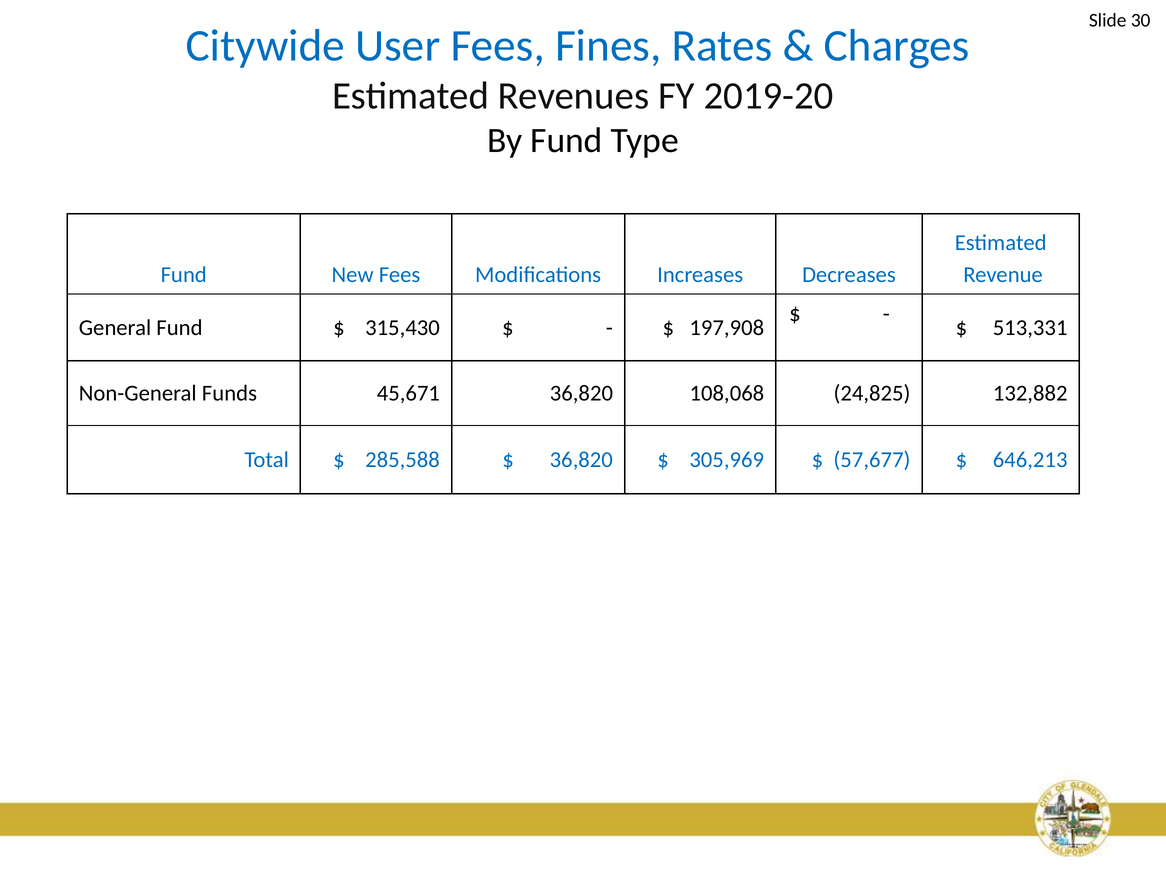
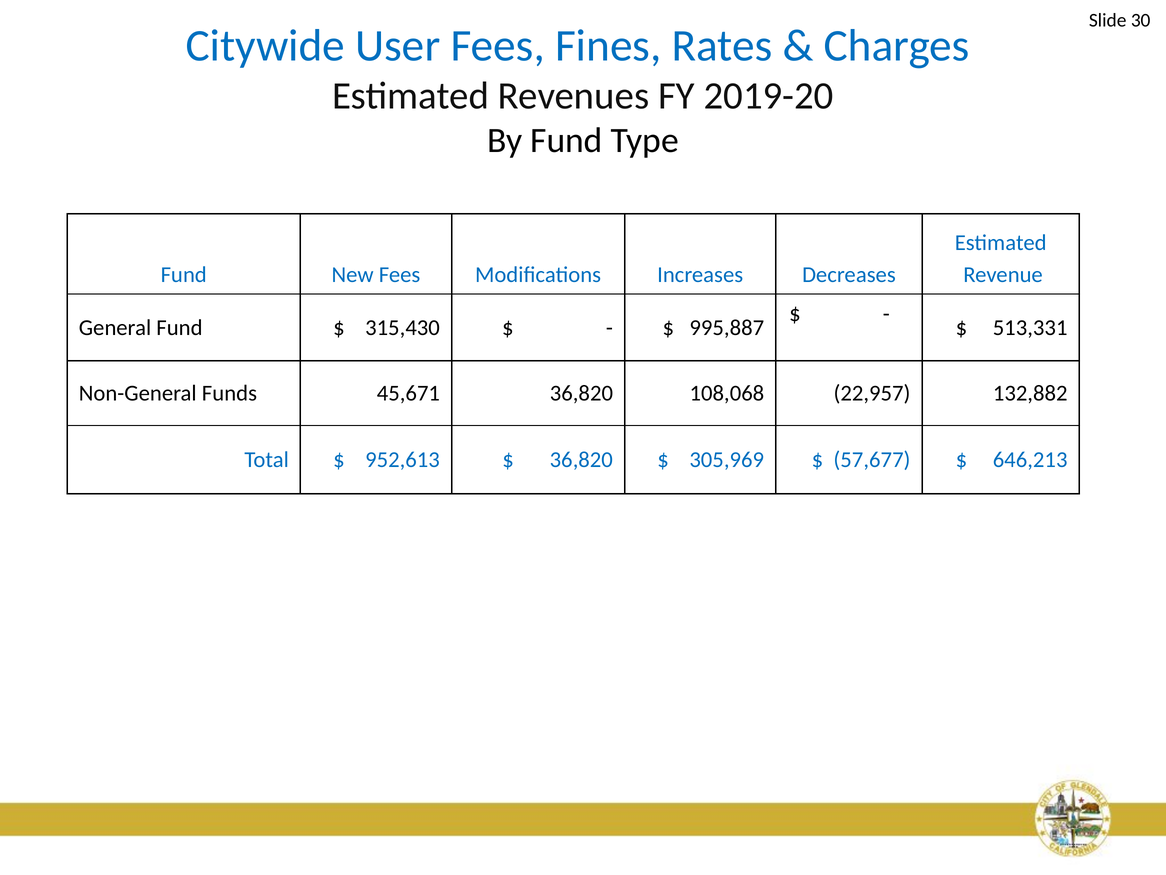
197,908: 197,908 -> 995,887 (727, 328)
24,825: 24,825 -> 22,957 (872, 393)
285,588: 285,588 -> 952,613 (402, 460)
